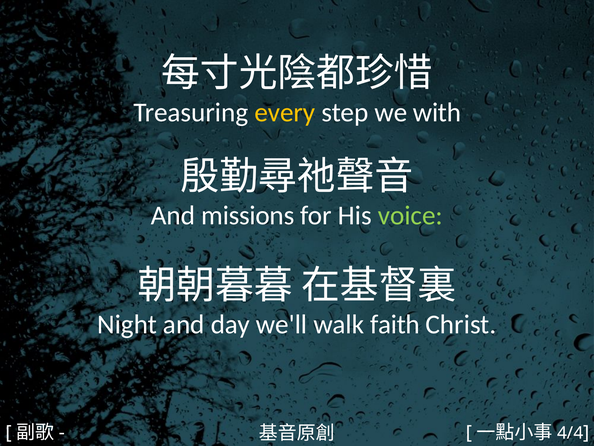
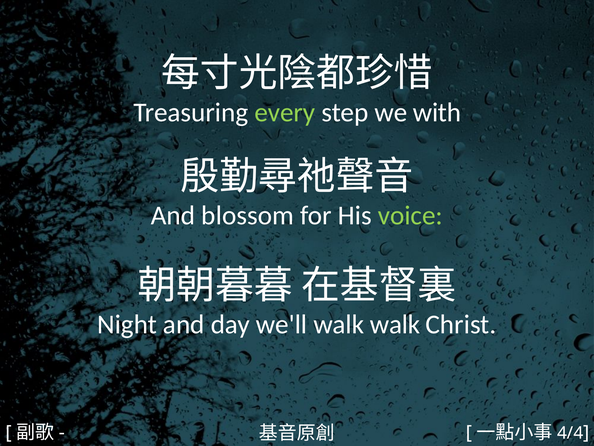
every colour: yellow -> light green (285, 112)
missions: missions -> blossom (248, 215)
walk faith: faith -> walk (395, 324)
